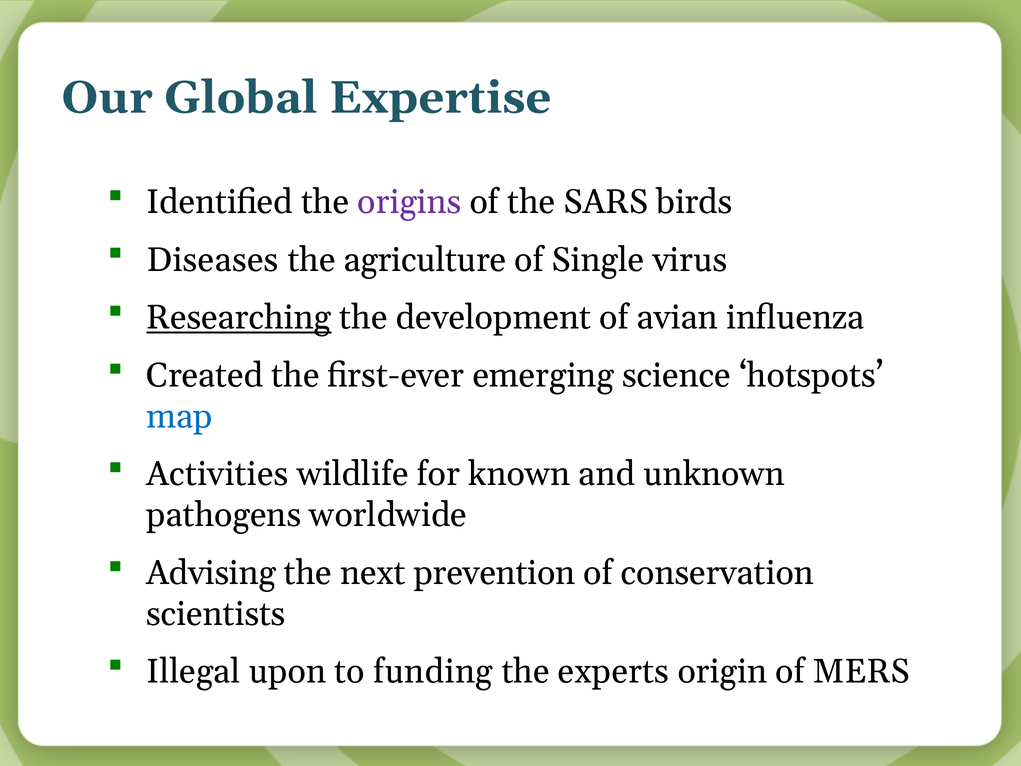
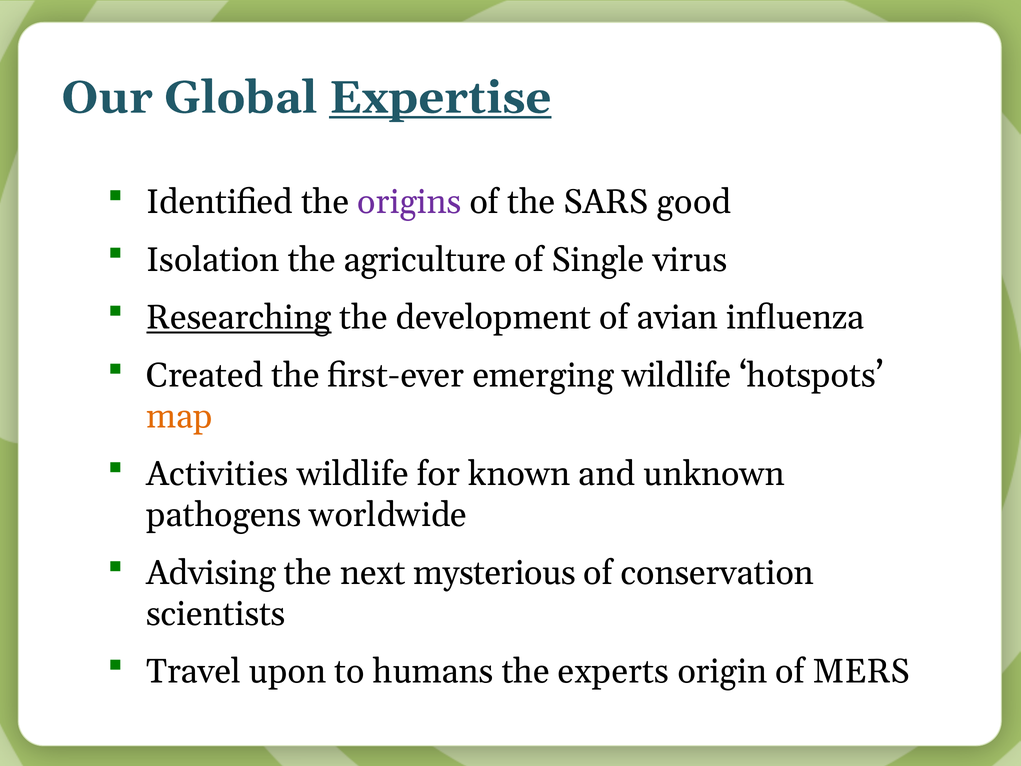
Expertise underline: none -> present (440, 98)
birds: birds -> good (694, 202)
Diseases: Diseases -> Isolation (213, 260)
emerging science: science -> wildlife (677, 375)
map colour: blue -> orange (180, 416)
prevention: prevention -> mysterious (495, 573)
Illegal: Illegal -> Travel (194, 671)
funding: funding -> humans (433, 671)
